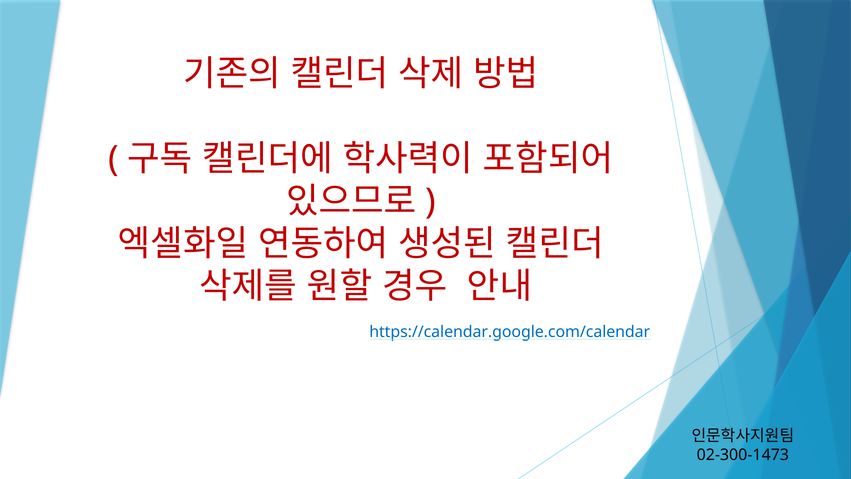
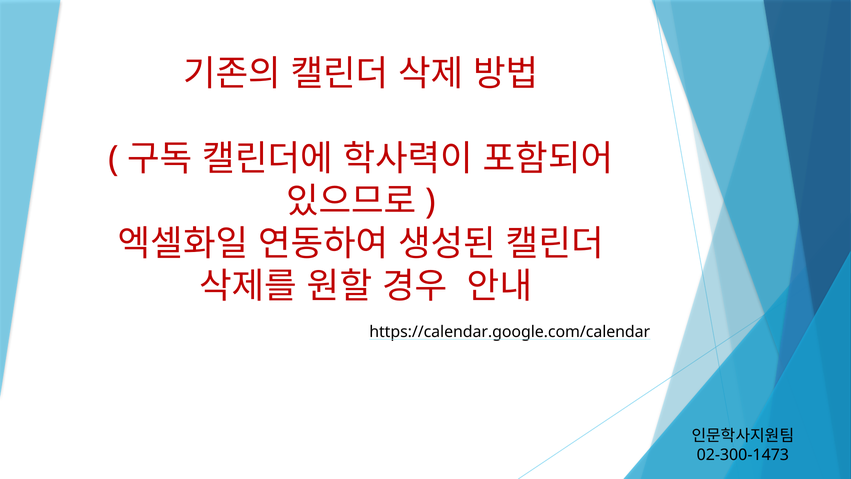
https://calendar.google.com/calendar colour: blue -> black (510, 332)
